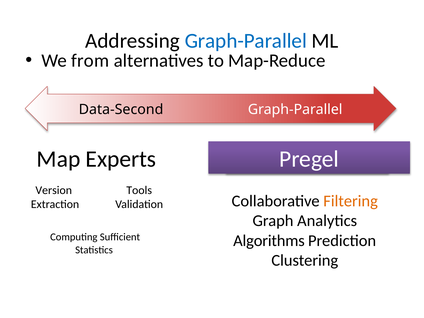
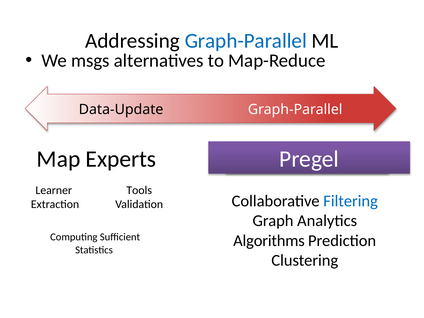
from: from -> msgs (90, 61)
Data-Second: Data-Second -> Data-Update (121, 109)
Version: Version -> Learner (54, 190)
Filtering colour: orange -> blue (351, 201)
